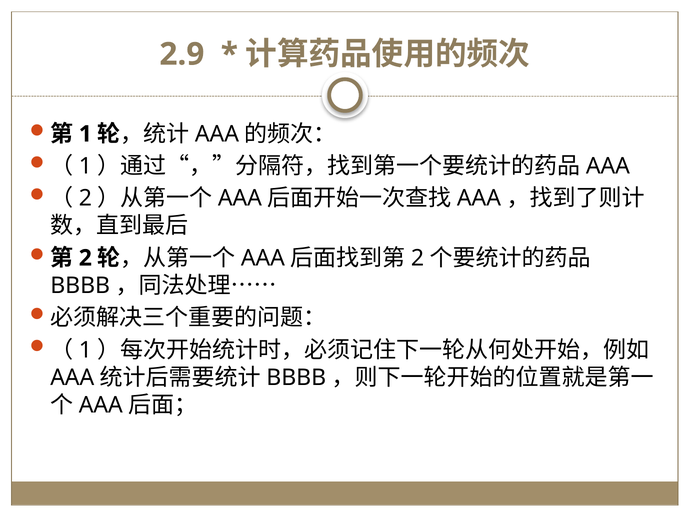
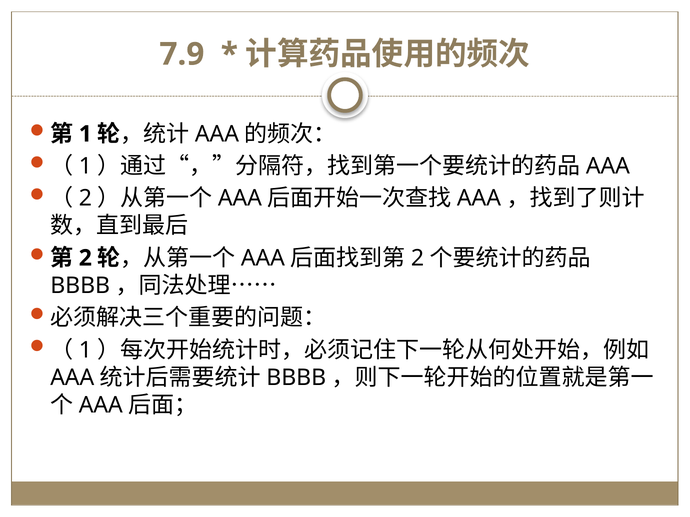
2.9: 2.9 -> 7.9 (182, 54)
